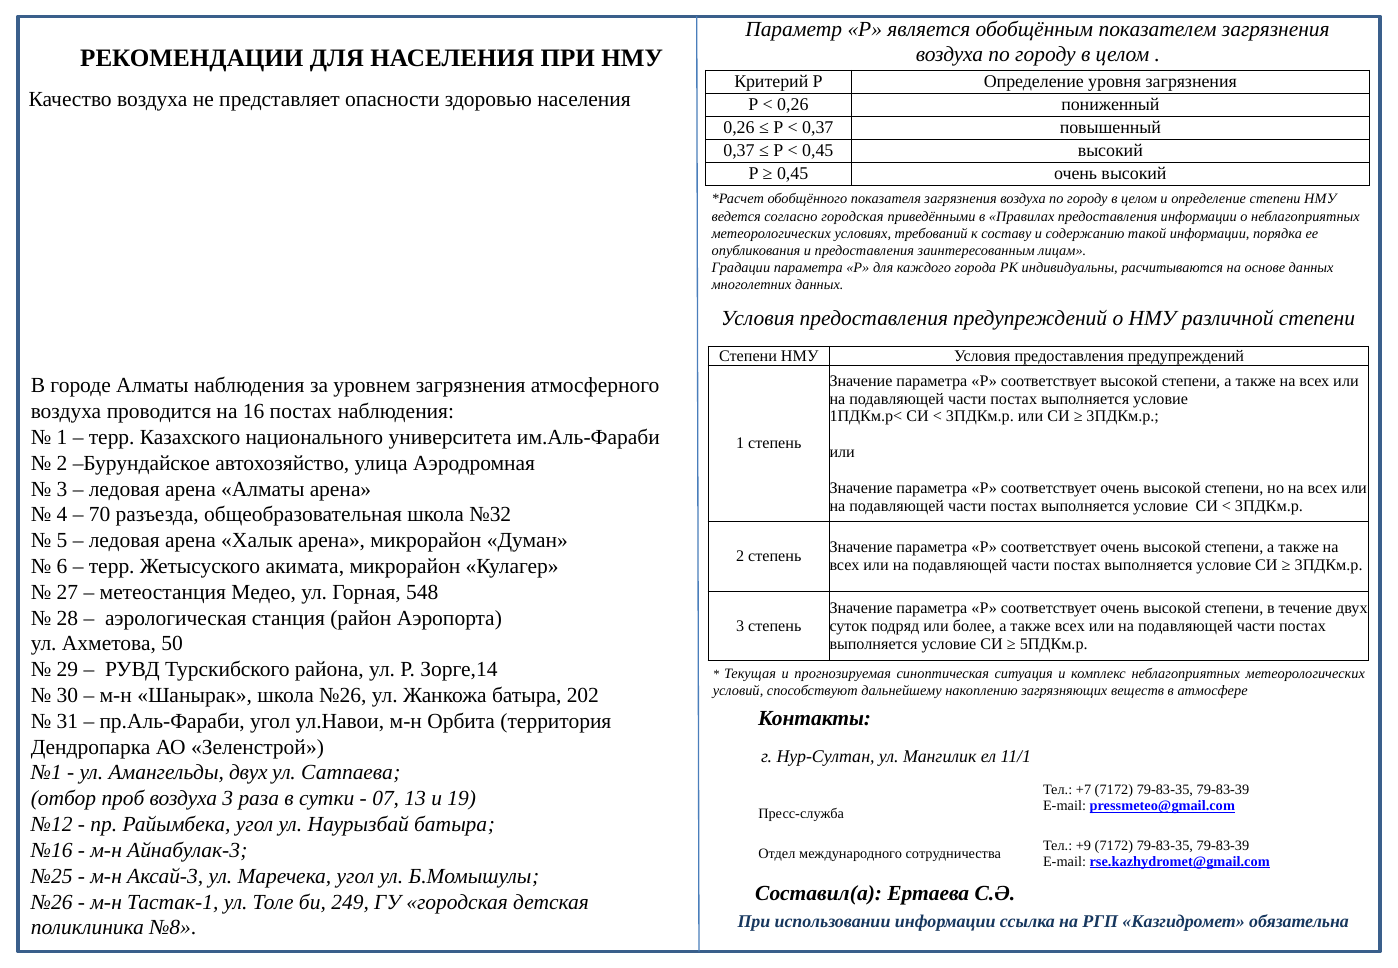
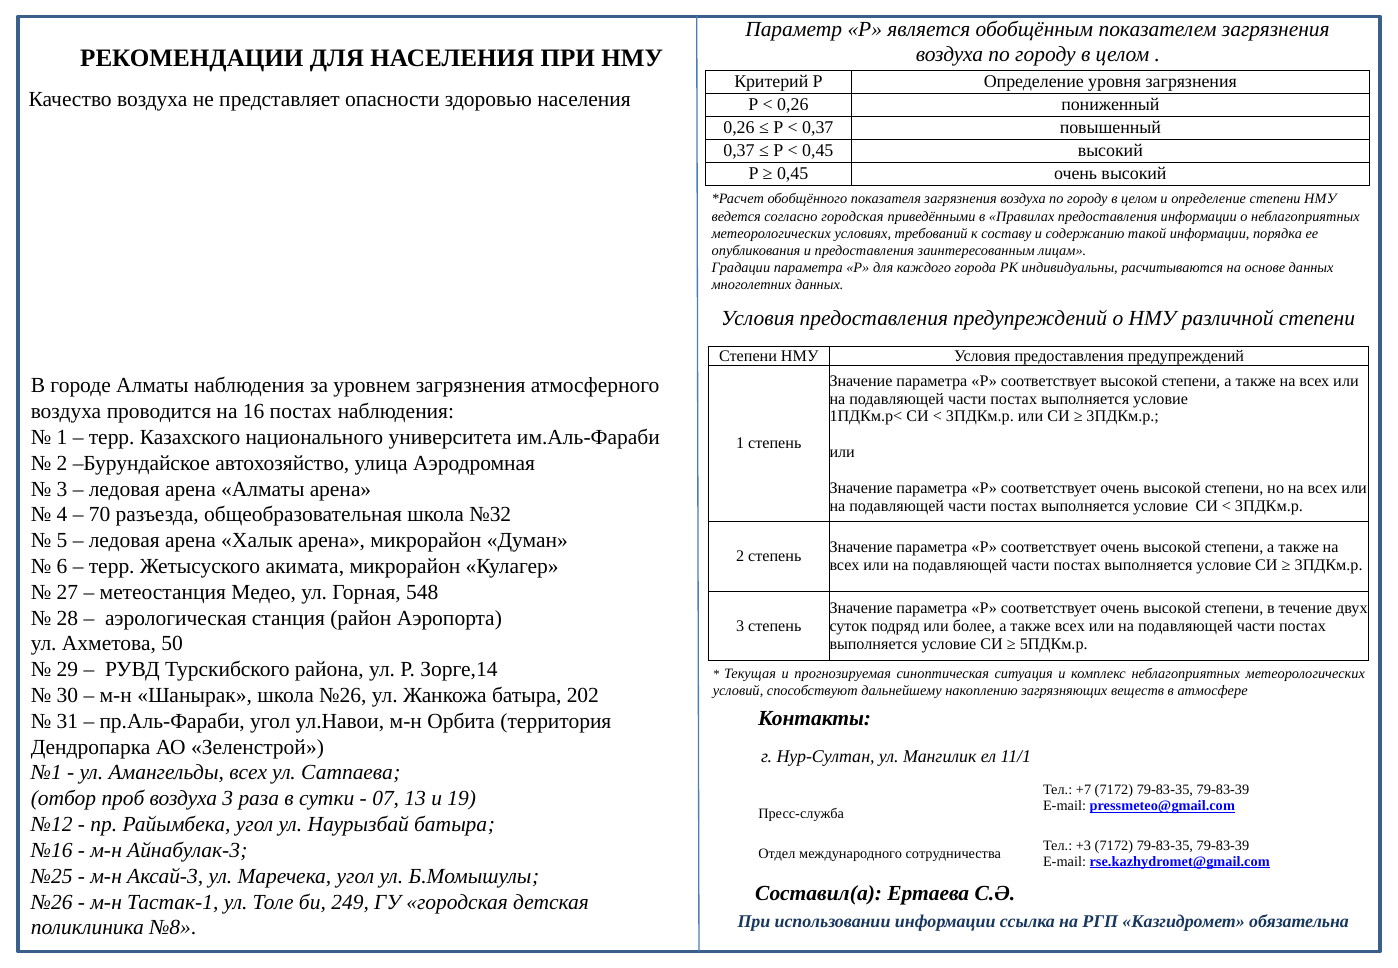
Амангельды двух: двух -> всех (248, 773)
+9: +9 -> +3 (1084, 845)
